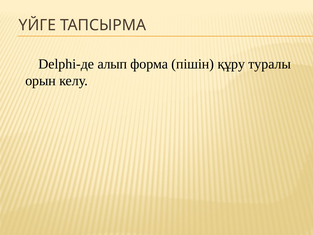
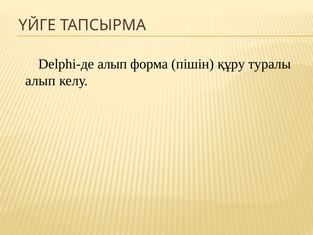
орын: орын -> алып (40, 81)
